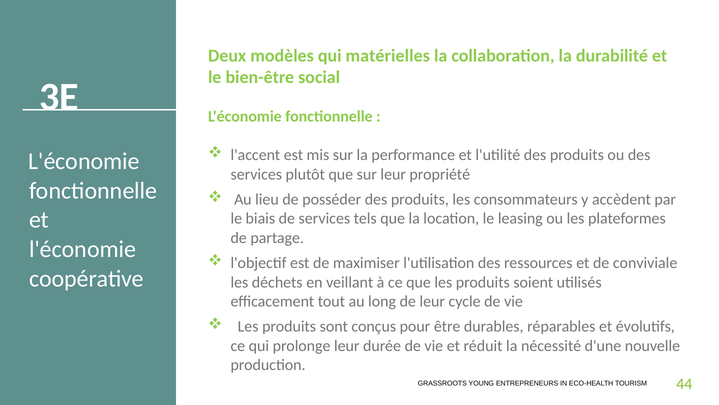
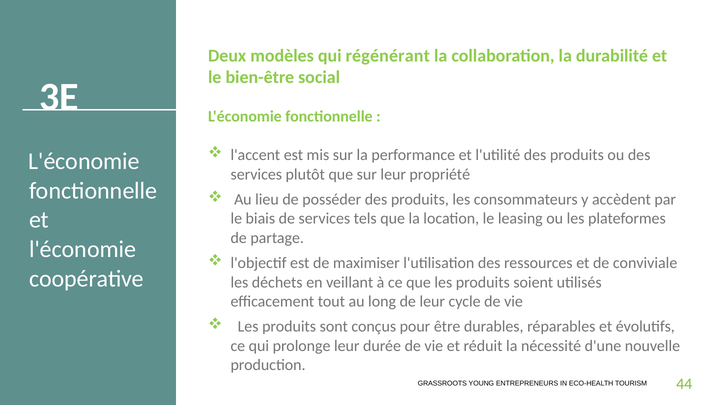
matérielles: matérielles -> régénérant (388, 56)
